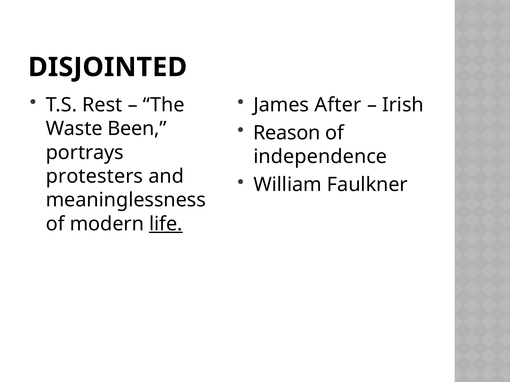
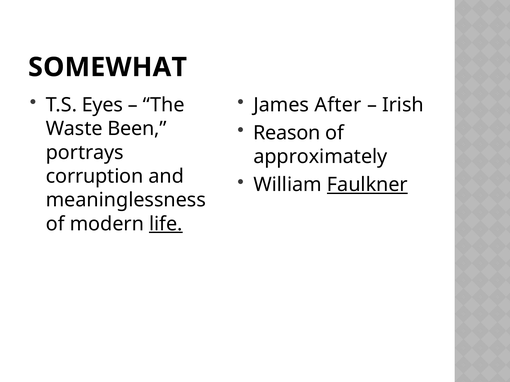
DISJOINTED: DISJOINTED -> SOMEWHAT (108, 67)
Rest: Rest -> Eyes (102, 105)
independence: independence -> approximately (320, 157)
protesters: protesters -> corruption (95, 176)
Faulkner underline: none -> present (367, 185)
